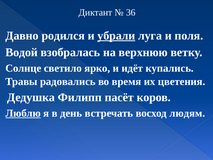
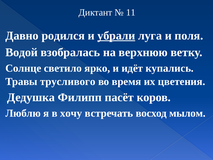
36: 36 -> 11 (131, 12)
радовались: радовались -> трусливого (68, 81)
Люблю underline: present -> none (23, 113)
день: день -> хочу (71, 113)
людям: людям -> мылом (187, 113)
